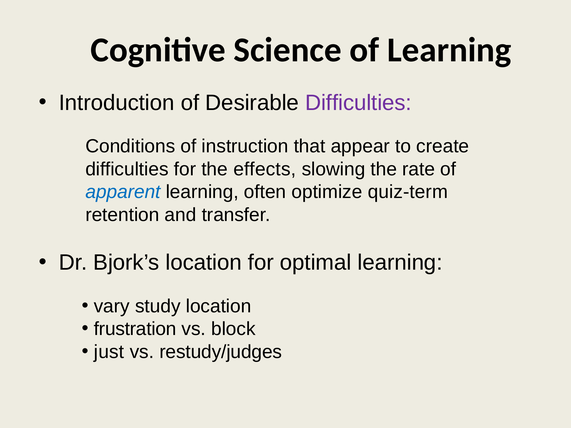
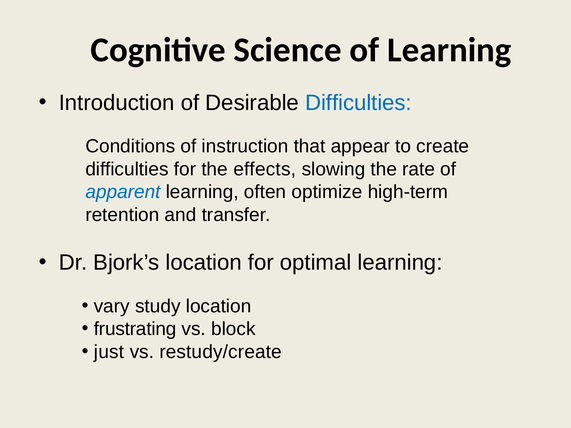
Difficulties colour: purple -> blue (358, 103)
quiz-term: quiz-term -> high-term (408, 192)
frustration: frustration -> frustrating (135, 329)
restudy/judges: restudy/judges -> restudy/create (221, 352)
